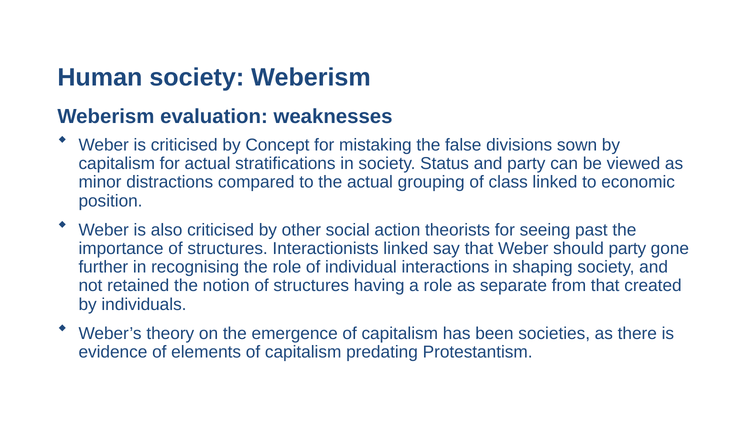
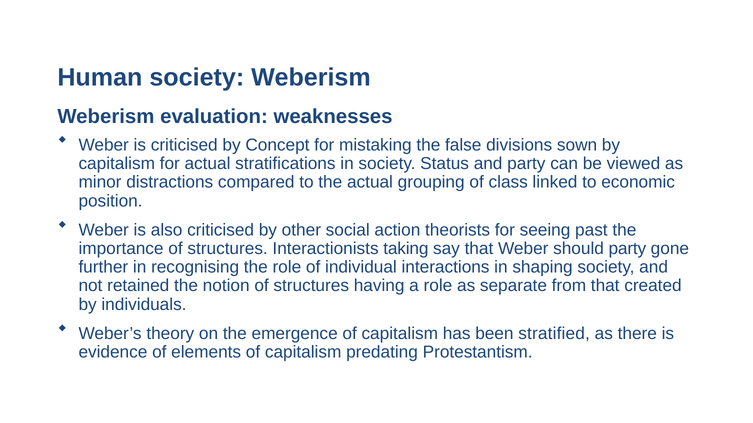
Interactionists linked: linked -> taking (406, 249)
societies: societies -> stratified (554, 334)
